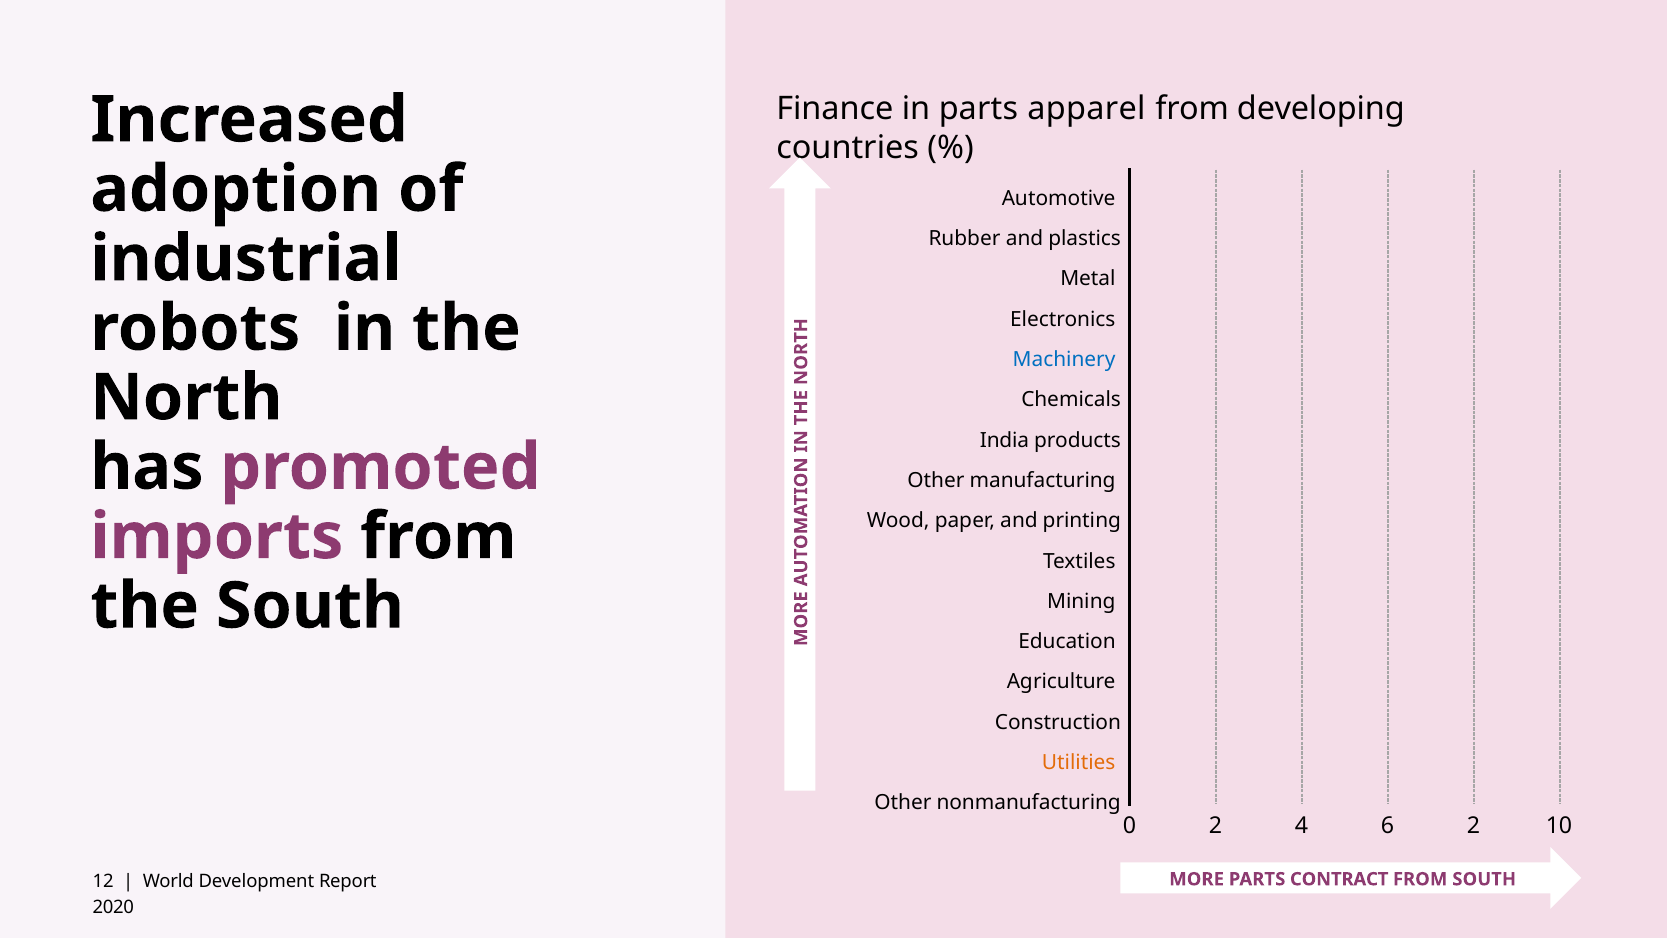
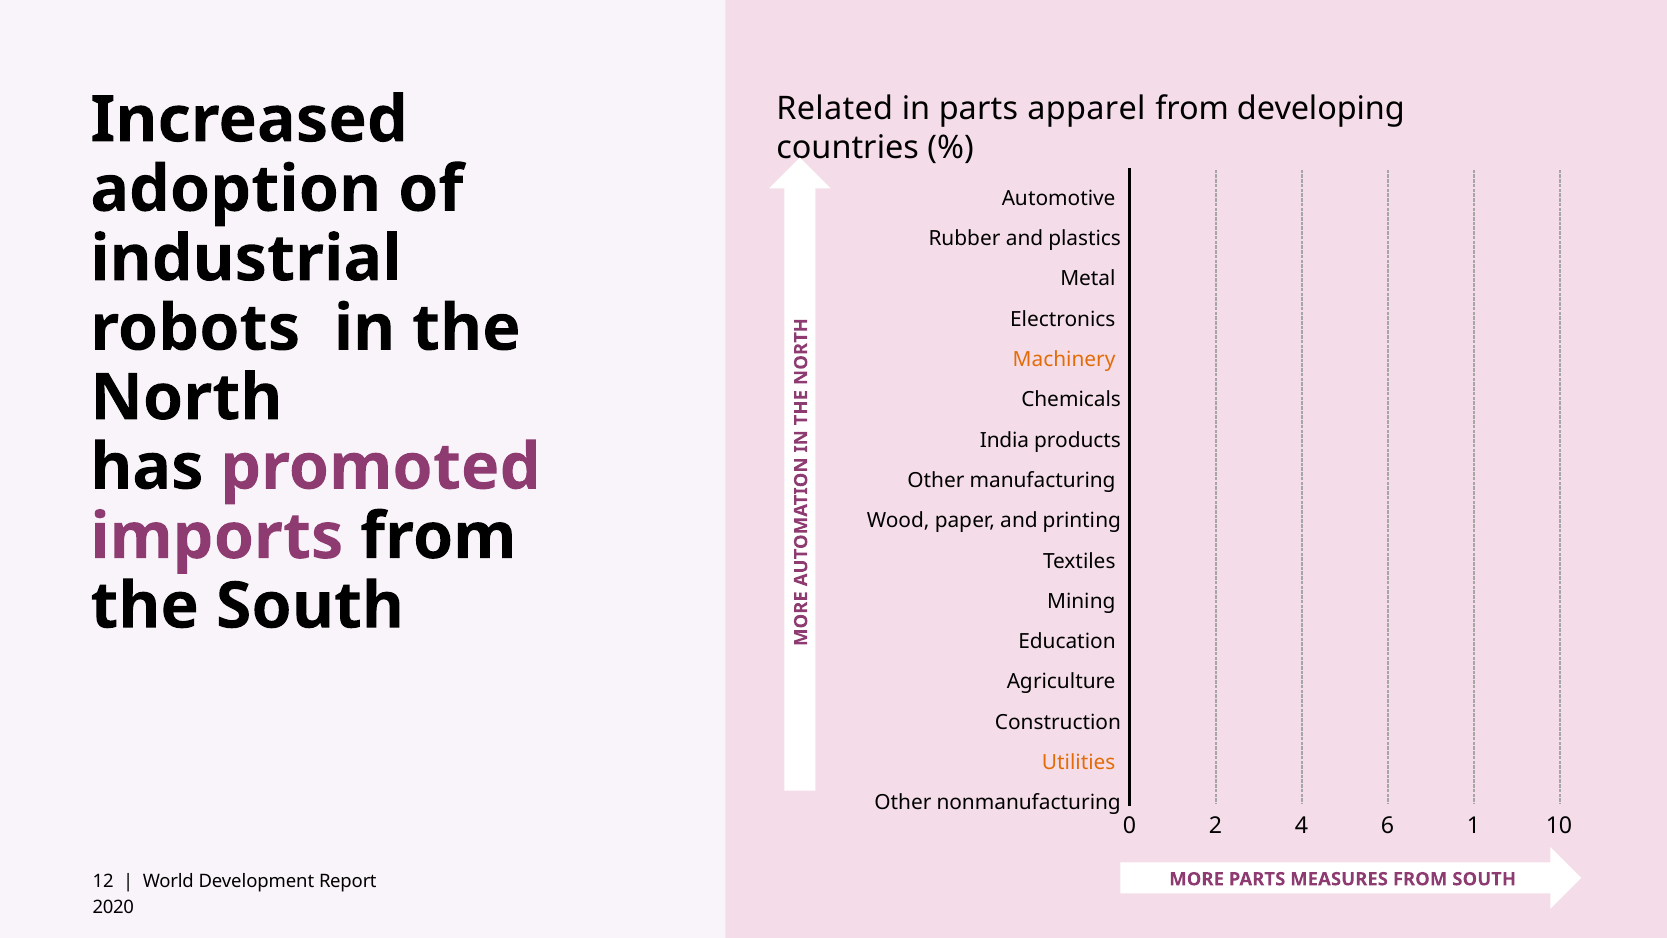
Finance: Finance -> Related (835, 109)
Machinery colour: blue -> orange (1064, 360)
6 2: 2 -> 1 (1474, 826)
CONTRACT: CONTRACT -> MEASURES (1339, 879)
